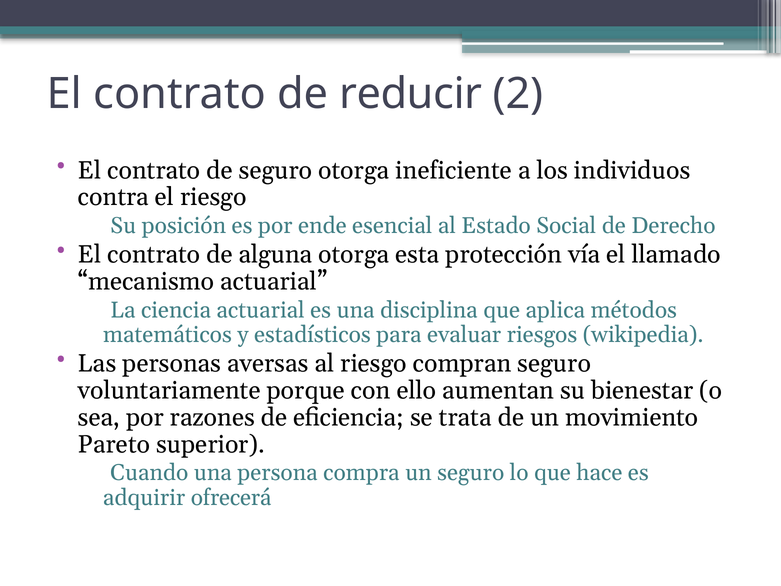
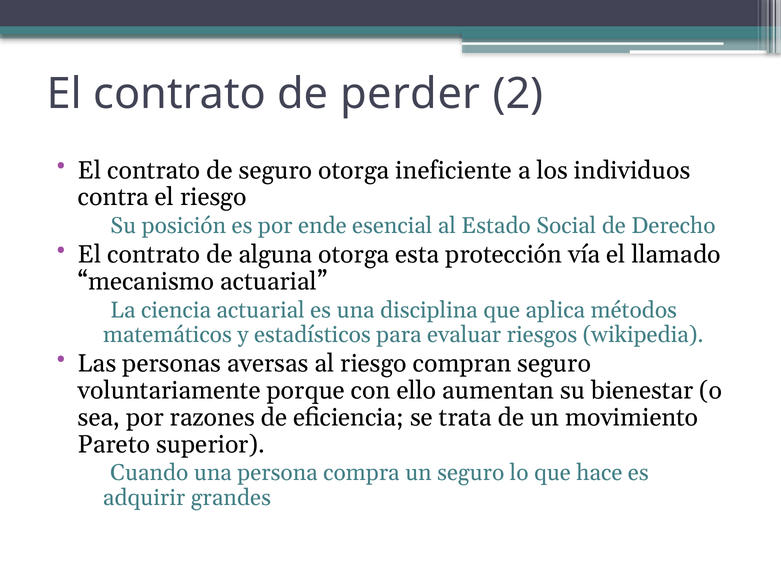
reducir: reducir -> perder (410, 94)
ofrecerá: ofrecerá -> grandes (231, 497)
